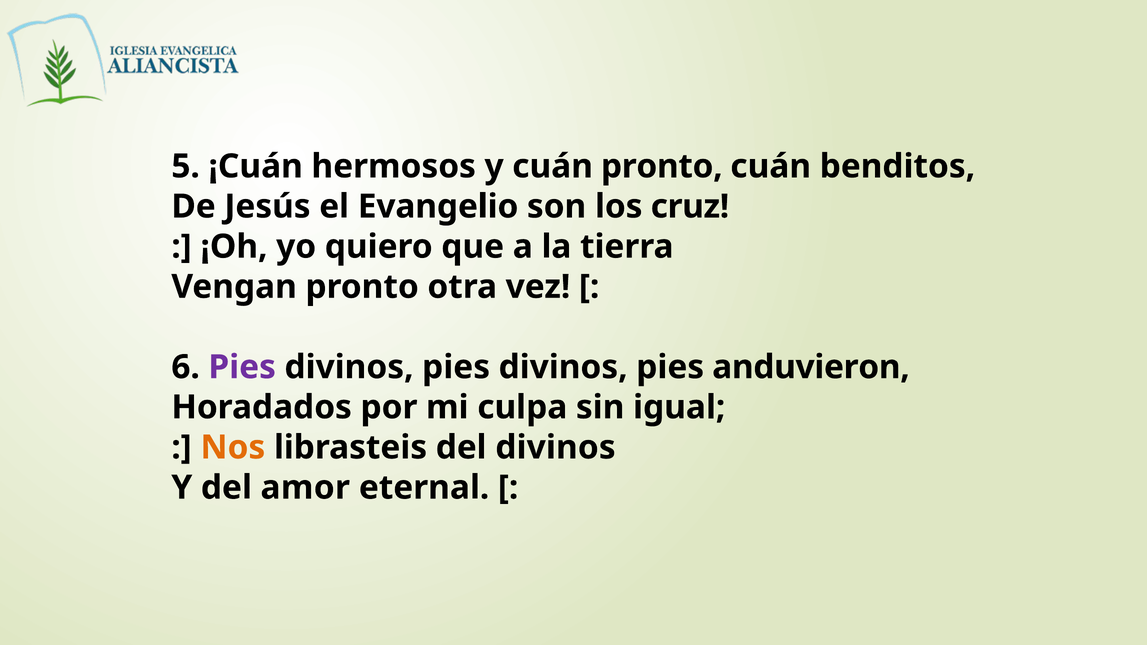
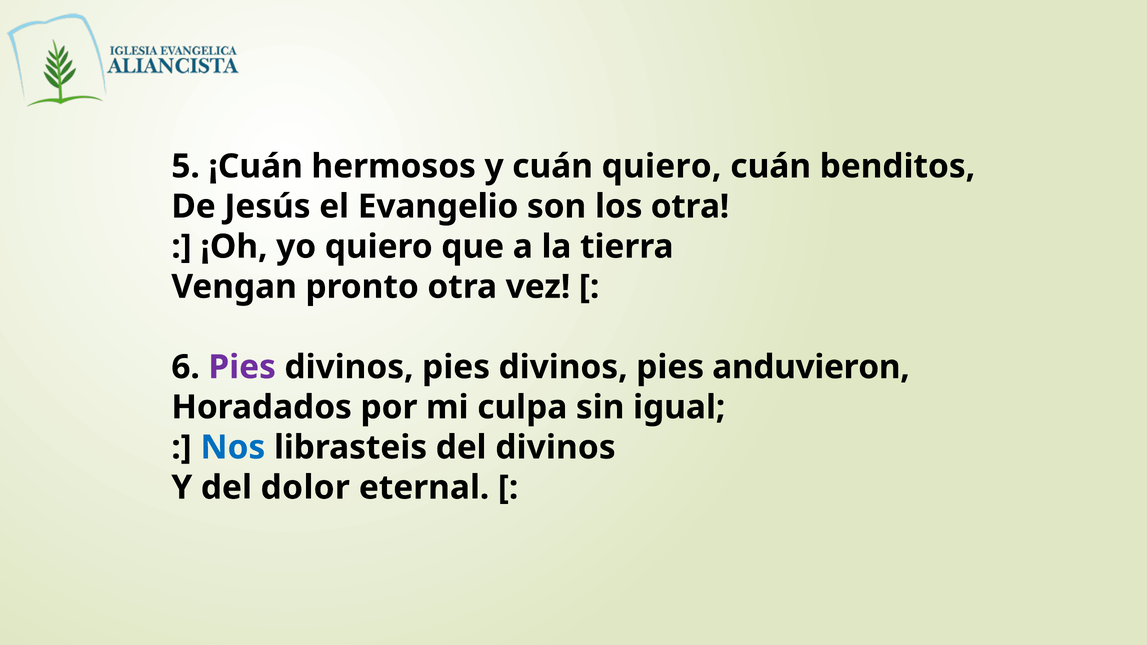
cuán pronto: pronto -> quiero (662, 166)
los cruz: cruz -> otra (690, 207)
Nos colour: orange -> blue (233, 448)
amor: amor -> dolor (305, 488)
